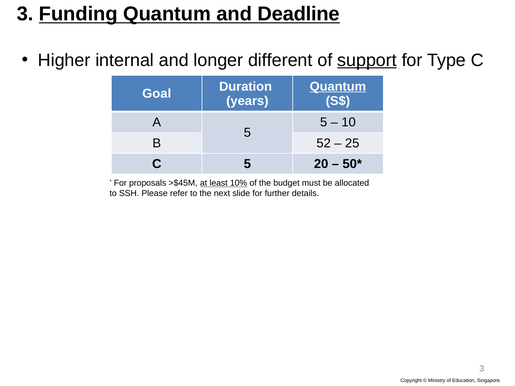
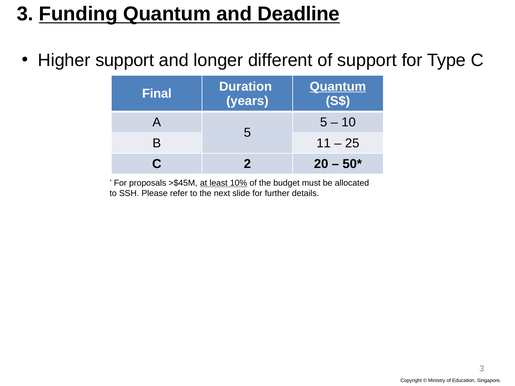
Higher internal: internal -> support (125, 60)
support underline: present -> none (367, 60)
Goal: Goal -> Final (157, 94)
52: 52 -> 11 (324, 143)
C 5: 5 -> 2 (247, 164)
